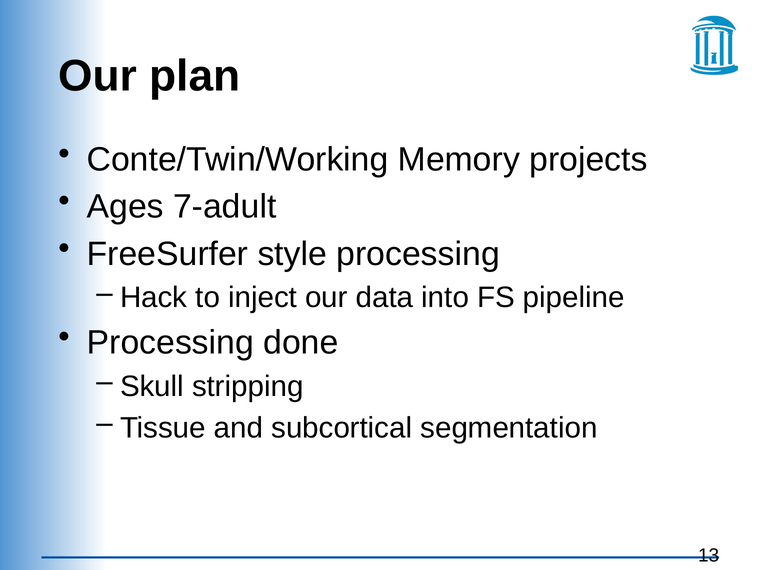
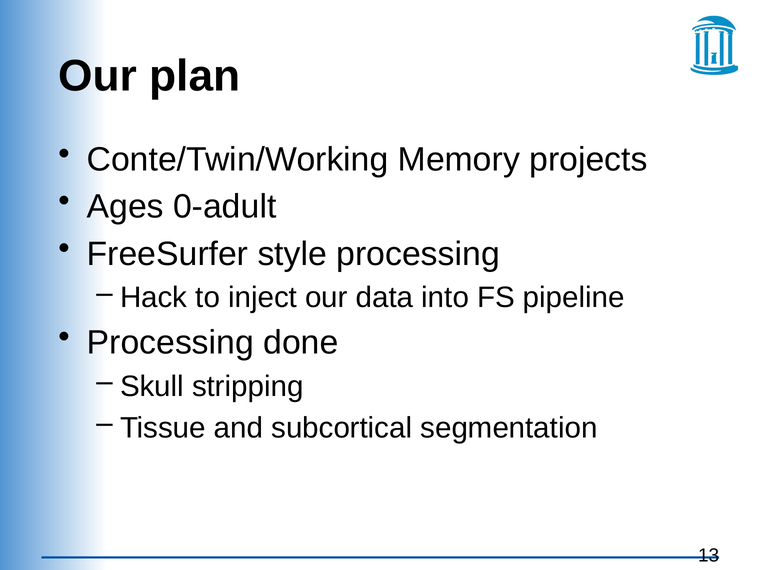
7-adult: 7-adult -> 0-adult (225, 207)
